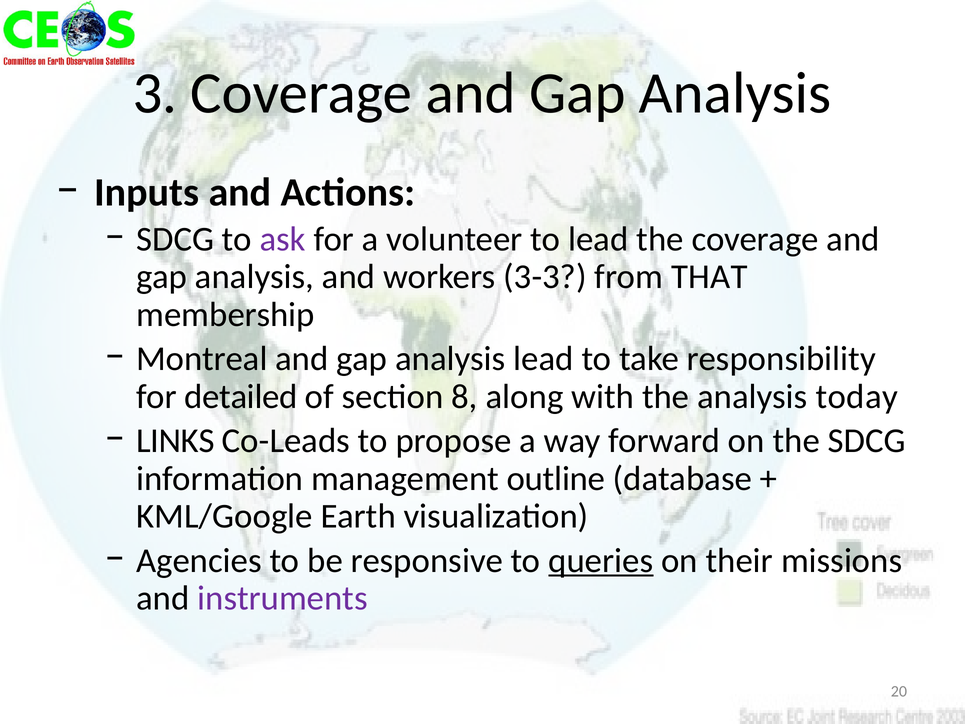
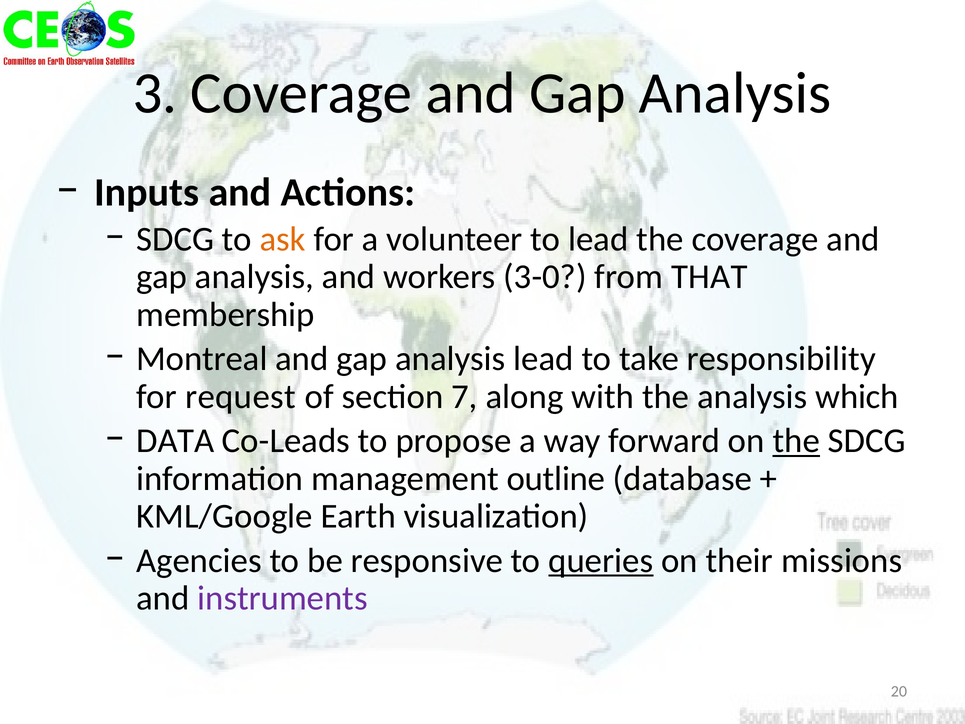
ask colour: purple -> orange (283, 239)
3-3: 3-3 -> 3-0 (545, 277)
detailed: detailed -> request (241, 396)
8: 8 -> 7 (465, 396)
today: today -> which (857, 396)
LINKS: LINKS -> DATA (175, 441)
the underline: none -> present (796, 441)
